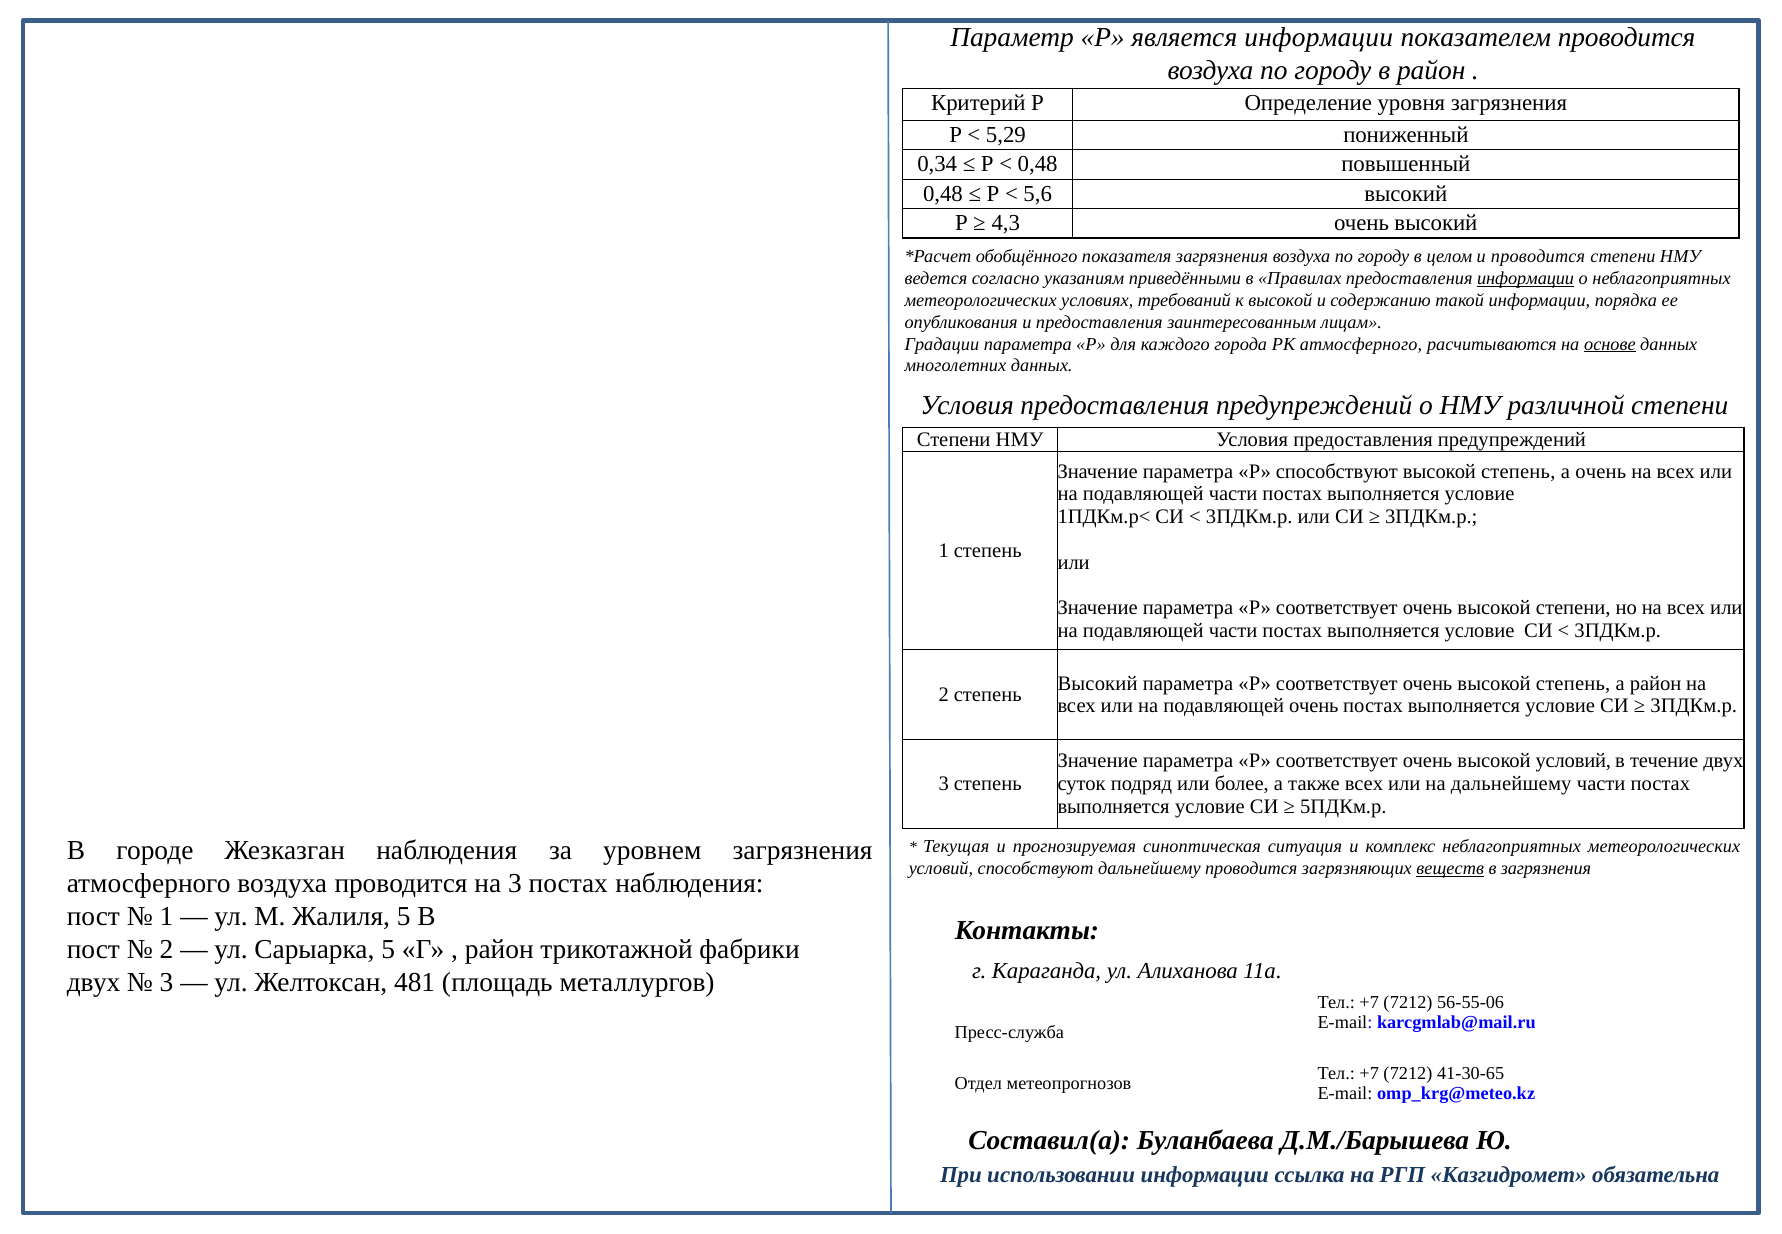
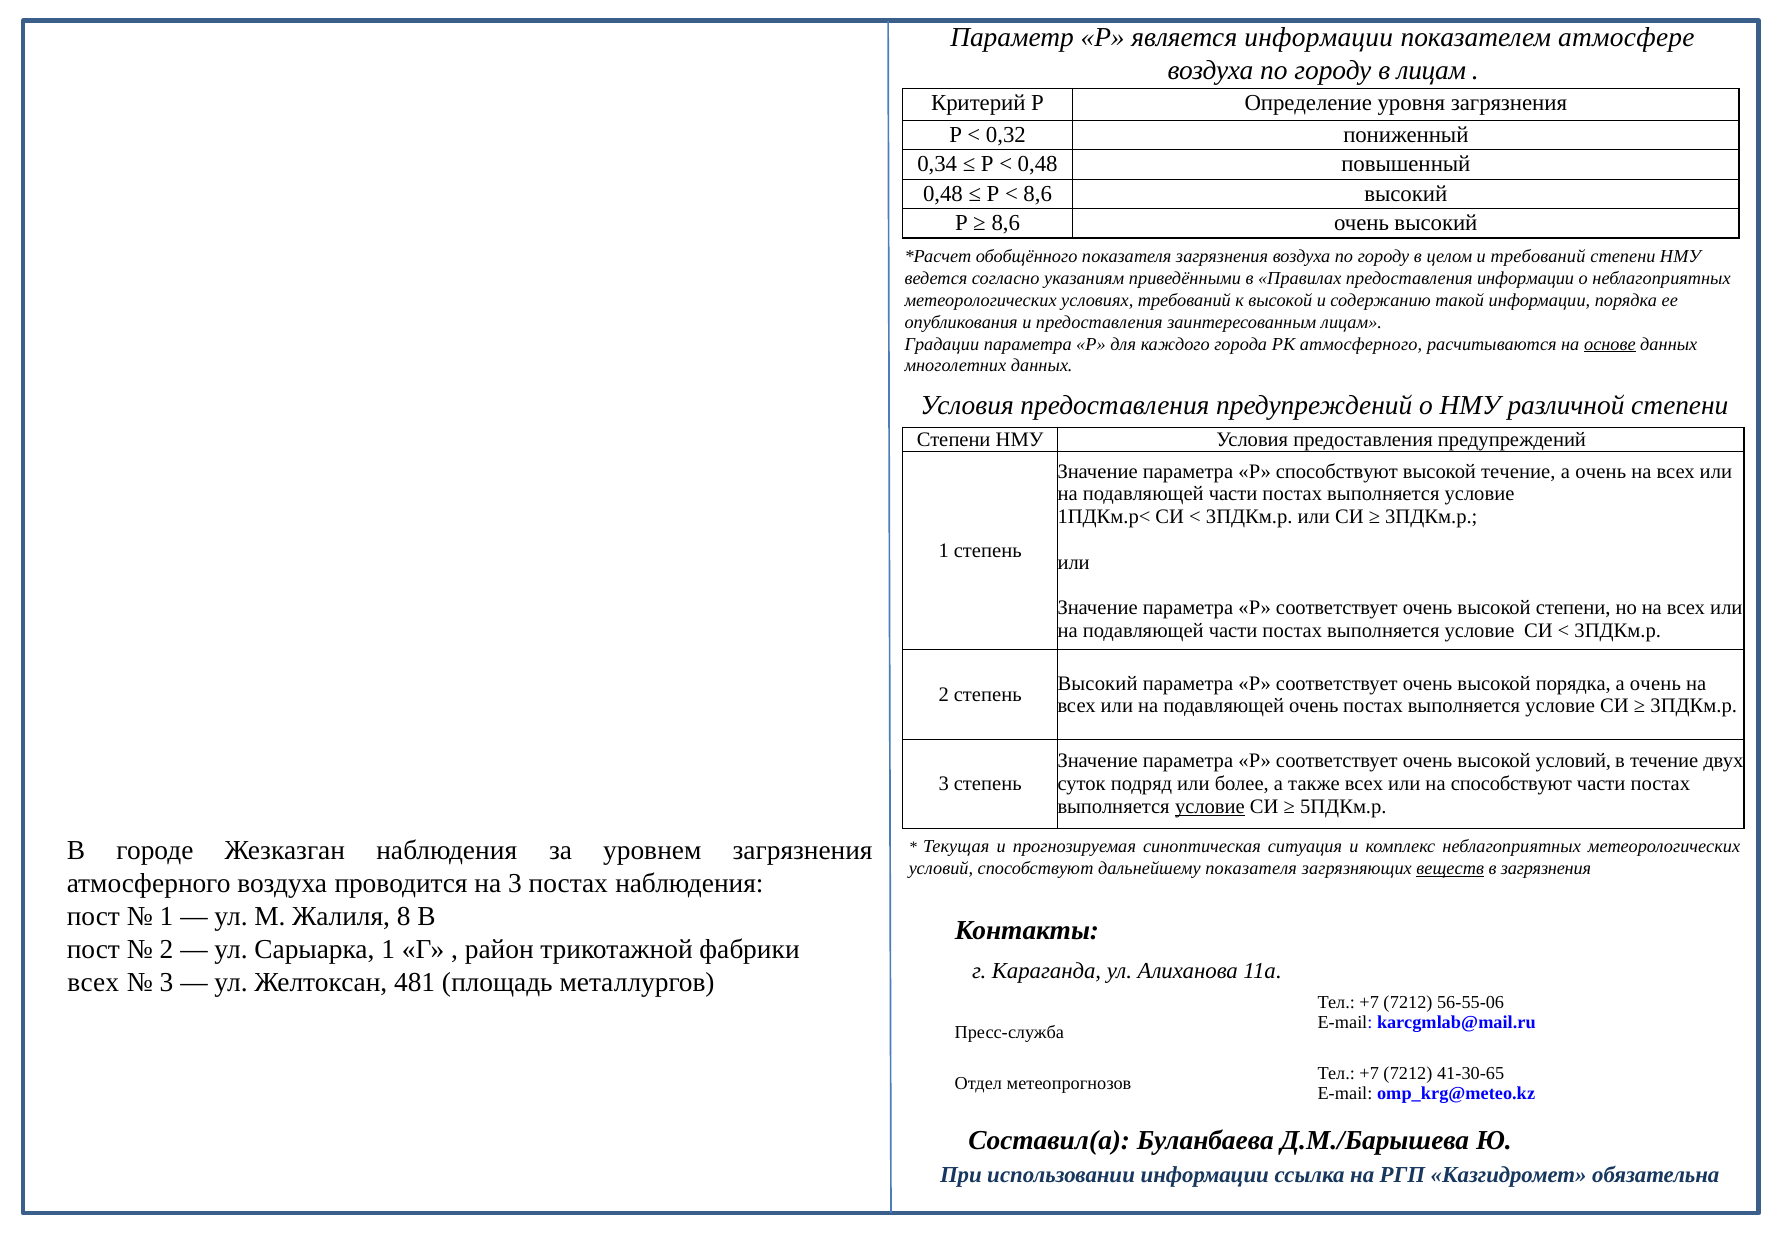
показателем проводится: проводится -> атмосфере (1626, 37)
в район: район -> лицам (1431, 70)
5,29: 5,29 -> 0,32 (1006, 135)
5,6: 5,6 -> 8,6 (1038, 194)
4,3: 4,3 -> 8,6 (1006, 223)
и проводится: проводится -> требований (1538, 256)
информации underline: present -> none (1526, 278)
степень: степень -> течение (1518, 471)
очень высокой степень: степень -> порядка (1573, 683)
район: район -> очень (1655, 683)
на дальнейшему: дальнейшему -> способствуют (1511, 784)
условие underline: none -> present (1210, 806)
дальнейшему проводится: проводится -> показателя (1251, 869)
Жалиля 5: 5 -> 8 (404, 916)
Сарыарка 5: 5 -> 1 (388, 949)
двух: двух -> всех (93, 982)
